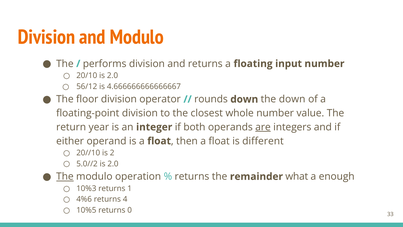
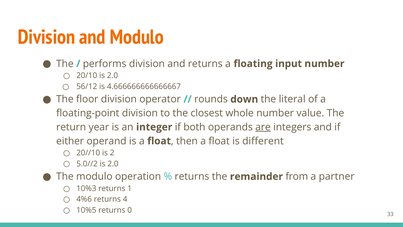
the down: down -> literal (292, 99)
The underline: present -> none (65, 176)
what: what -> from (297, 176)
enough: enough -> partner (337, 176)
